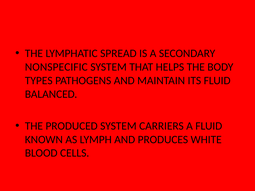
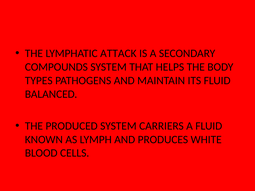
SPREAD: SPREAD -> ATTACK (118, 53)
NONSPECIFIC: NONSPECIFIC -> COMPOUNDS (56, 67)
